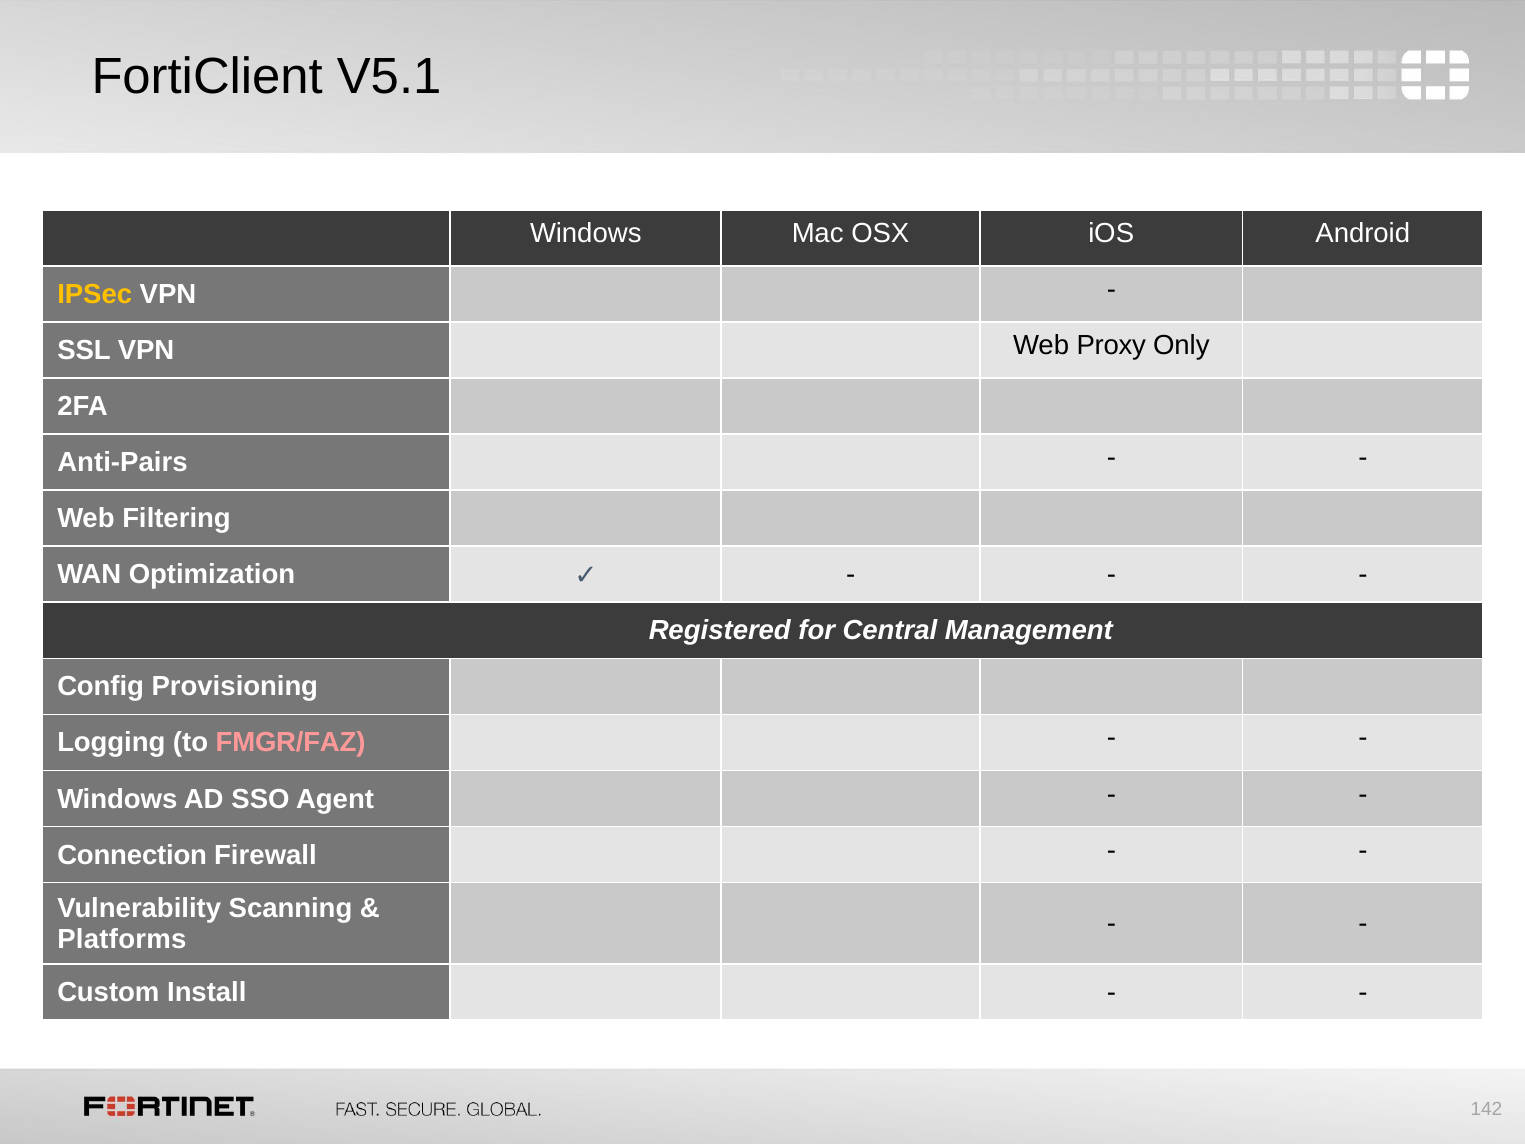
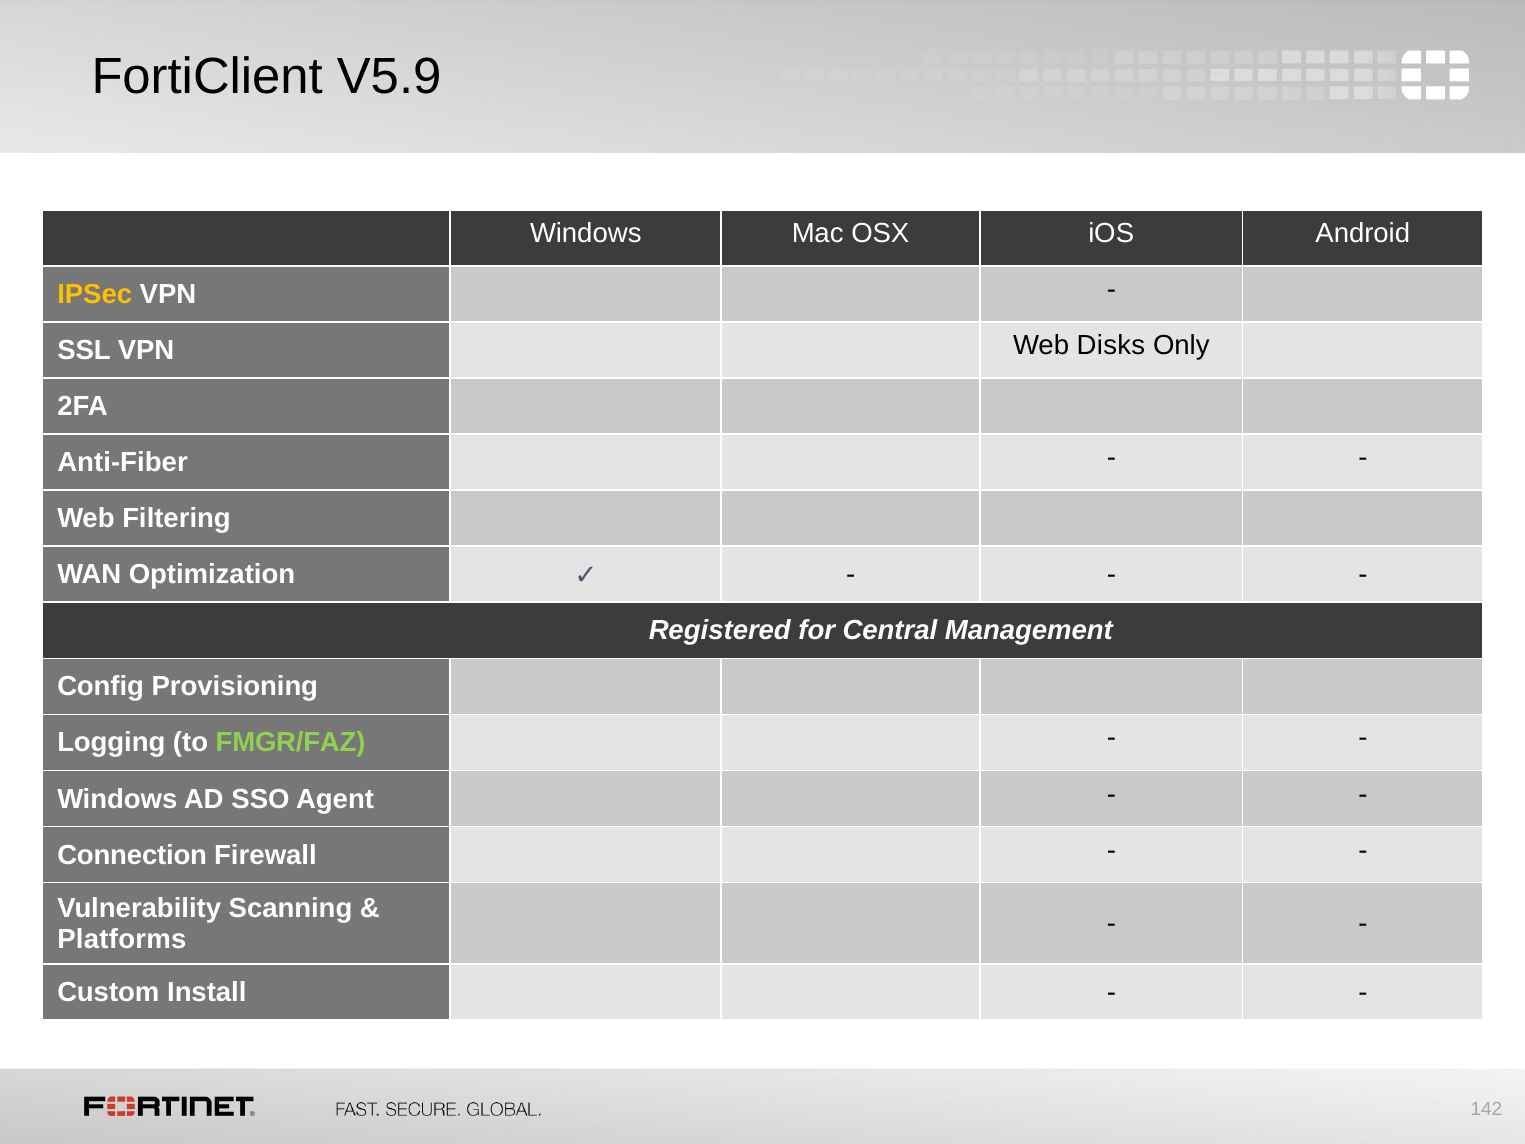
V5.1: V5.1 -> V5.9 (389, 77)
Proxy: Proxy -> Disks (1111, 346)
Anti-Pairs: Anti-Pairs -> Anti-Fiber (123, 463)
FMGR/FAZ colour: pink -> light green (291, 743)
